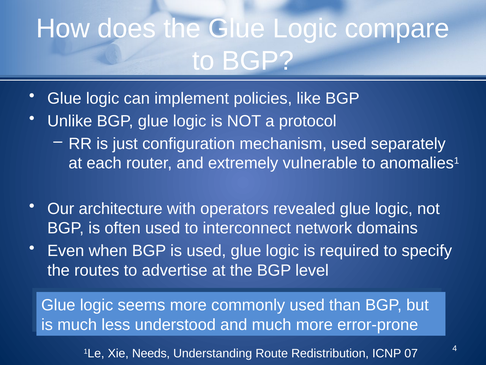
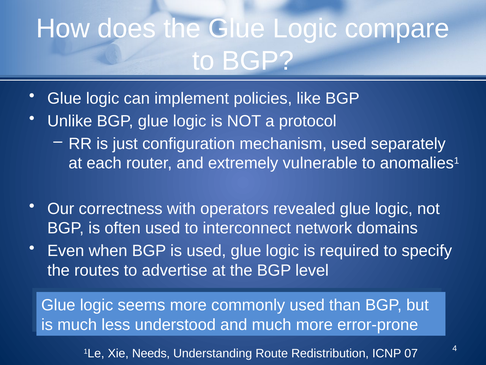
architecture: architecture -> correctness (121, 208)
